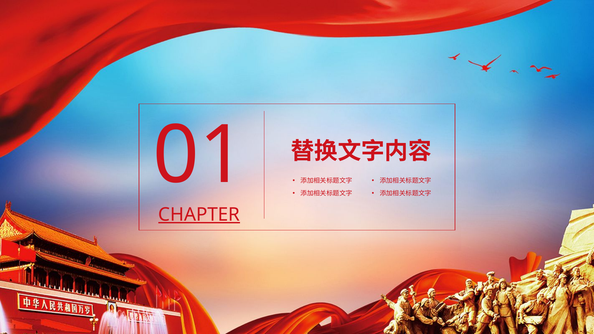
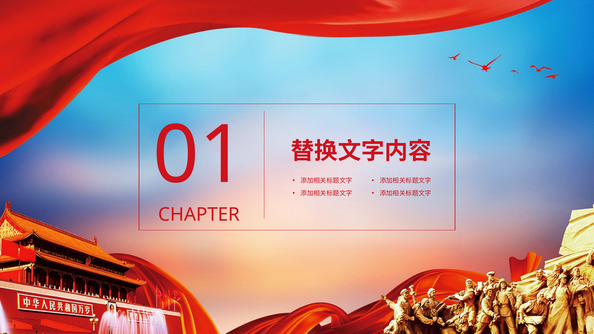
CHAPTER underline: present -> none (199, 215)
